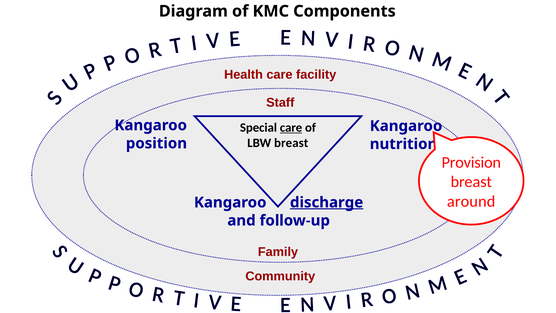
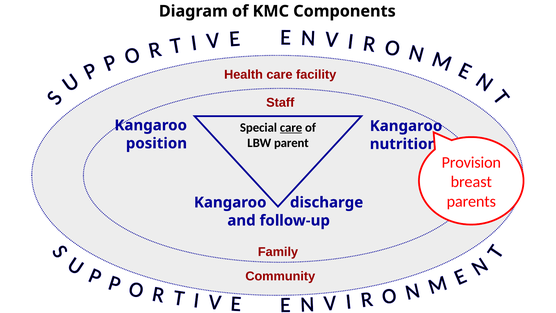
LBW breast: breast -> parent (291, 143)
around: around -> parents (471, 201)
discharge underline: present -> none (327, 202)
